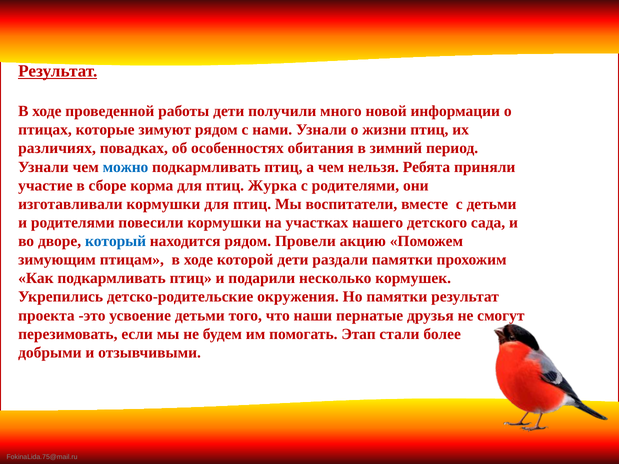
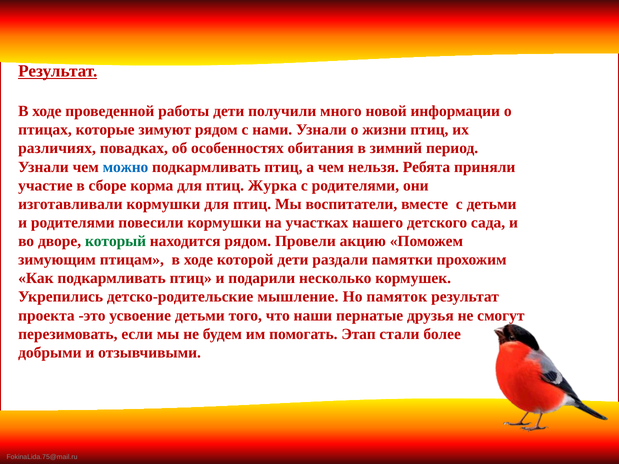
который colour: blue -> green (116, 241)
окружения: окружения -> мышление (298, 297)
Но памятки: памятки -> памяток (397, 297)
